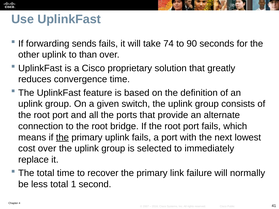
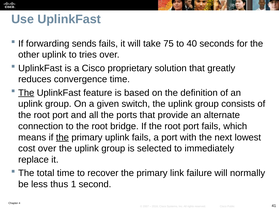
74: 74 -> 75 (169, 44)
90: 90 -> 40 (192, 44)
than: than -> tries (88, 55)
The underline: none -> present (26, 93)
less total: total -> thus (59, 184)
